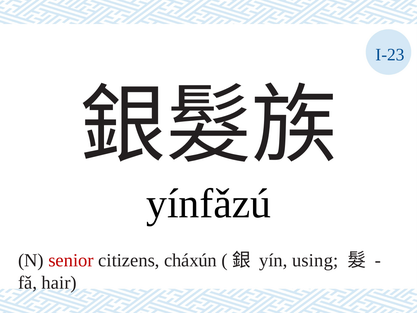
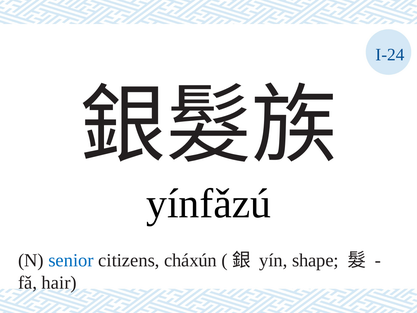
I-23: I-23 -> I-24 (390, 55)
senior colour: red -> blue (71, 260)
using: using -> shape (315, 260)
